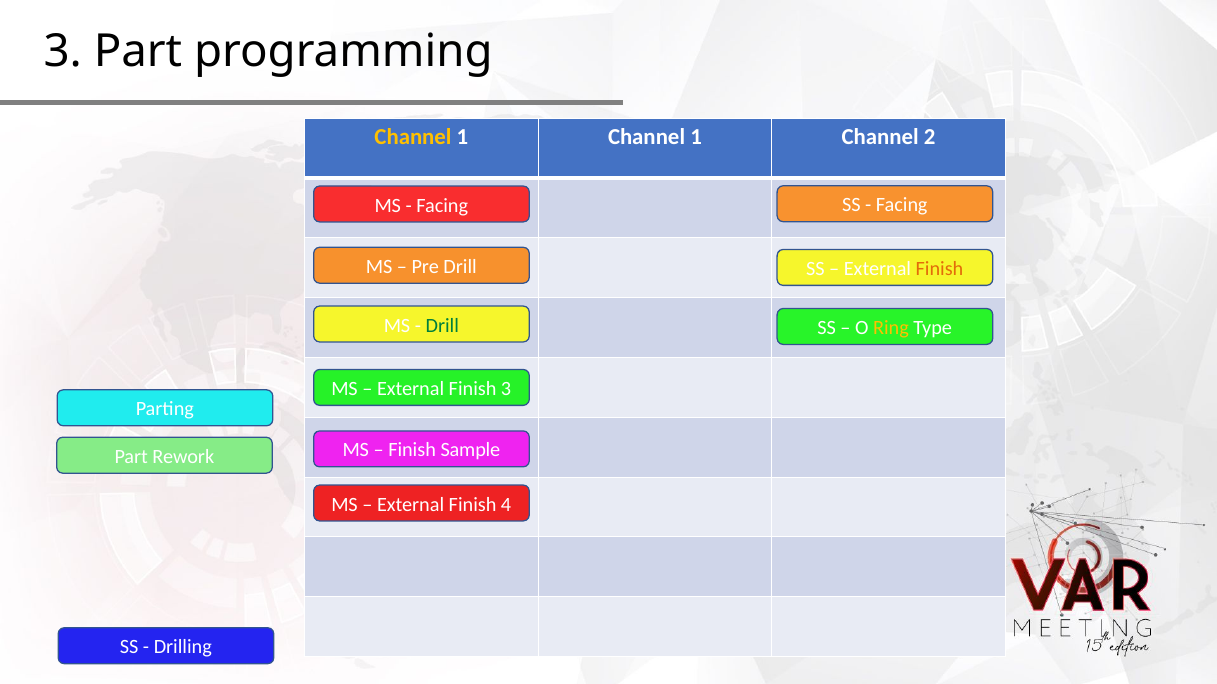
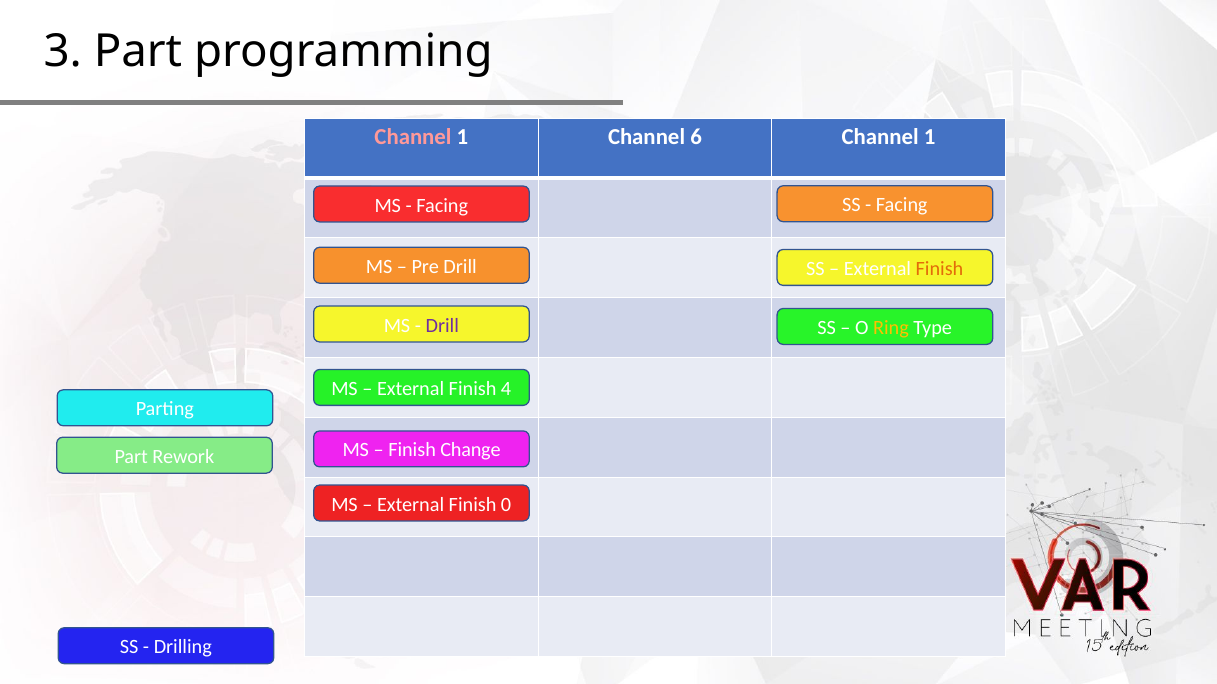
Channel colour: yellow -> pink (413, 137)
1 Channel 1: 1 -> 6 (696, 137)
2: 2 -> 1 (930, 137)
Drill colour: green -> purple (442, 326)
Finish 3: 3 -> 4 (506, 389)
Sample: Sample -> Change (470, 451)
4: 4 -> 0 (506, 505)
